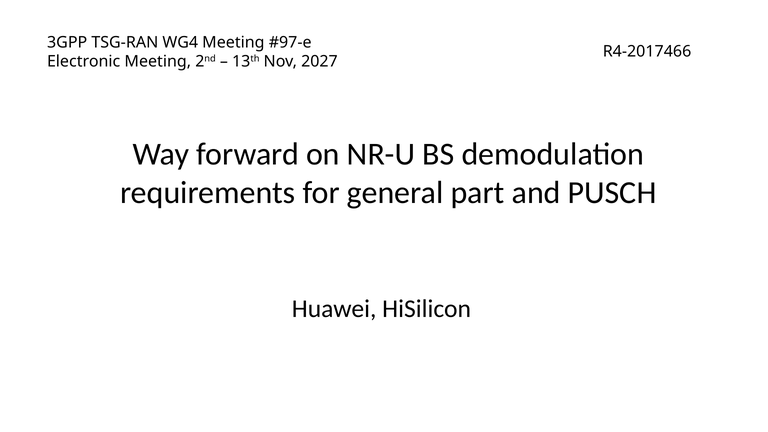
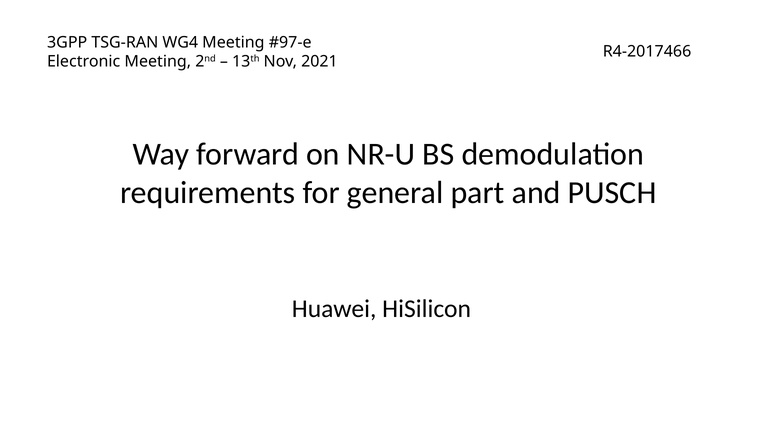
2027: 2027 -> 2021 (319, 61)
